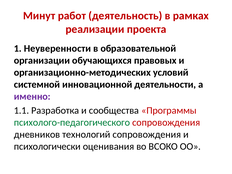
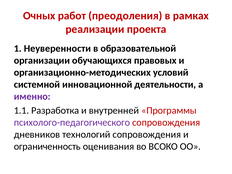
Минут: Минут -> Очных (39, 16)
деятельность: деятельность -> преодоления (125, 16)
сообщества: сообщества -> внутренней (114, 110)
психолого-педагогического colour: green -> purple (72, 122)
психологически: психологически -> ограниченность (47, 146)
